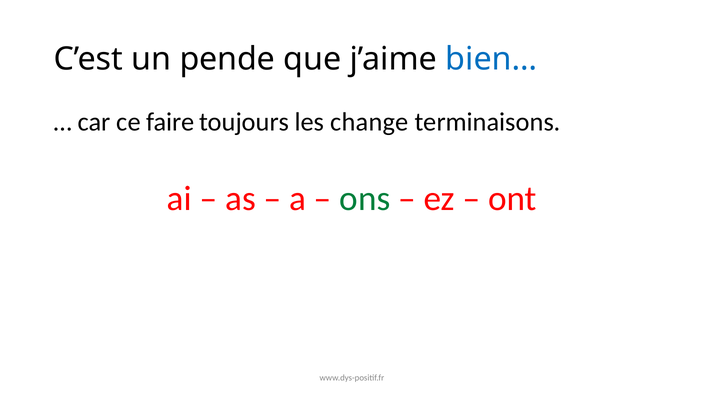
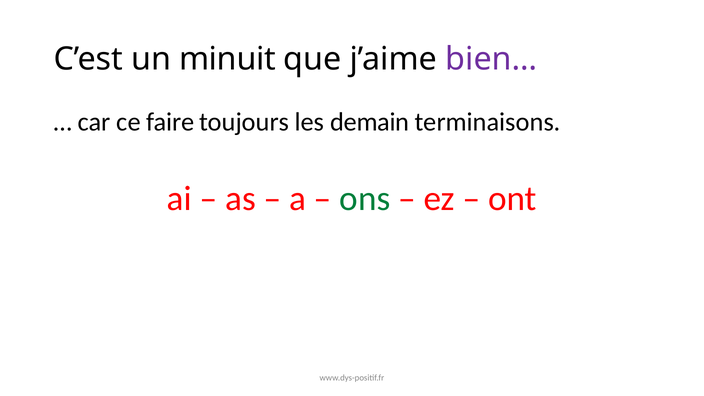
pende: pende -> minuit (227, 59)
bien… colour: blue -> purple (491, 59)
change: change -> demain (370, 122)
